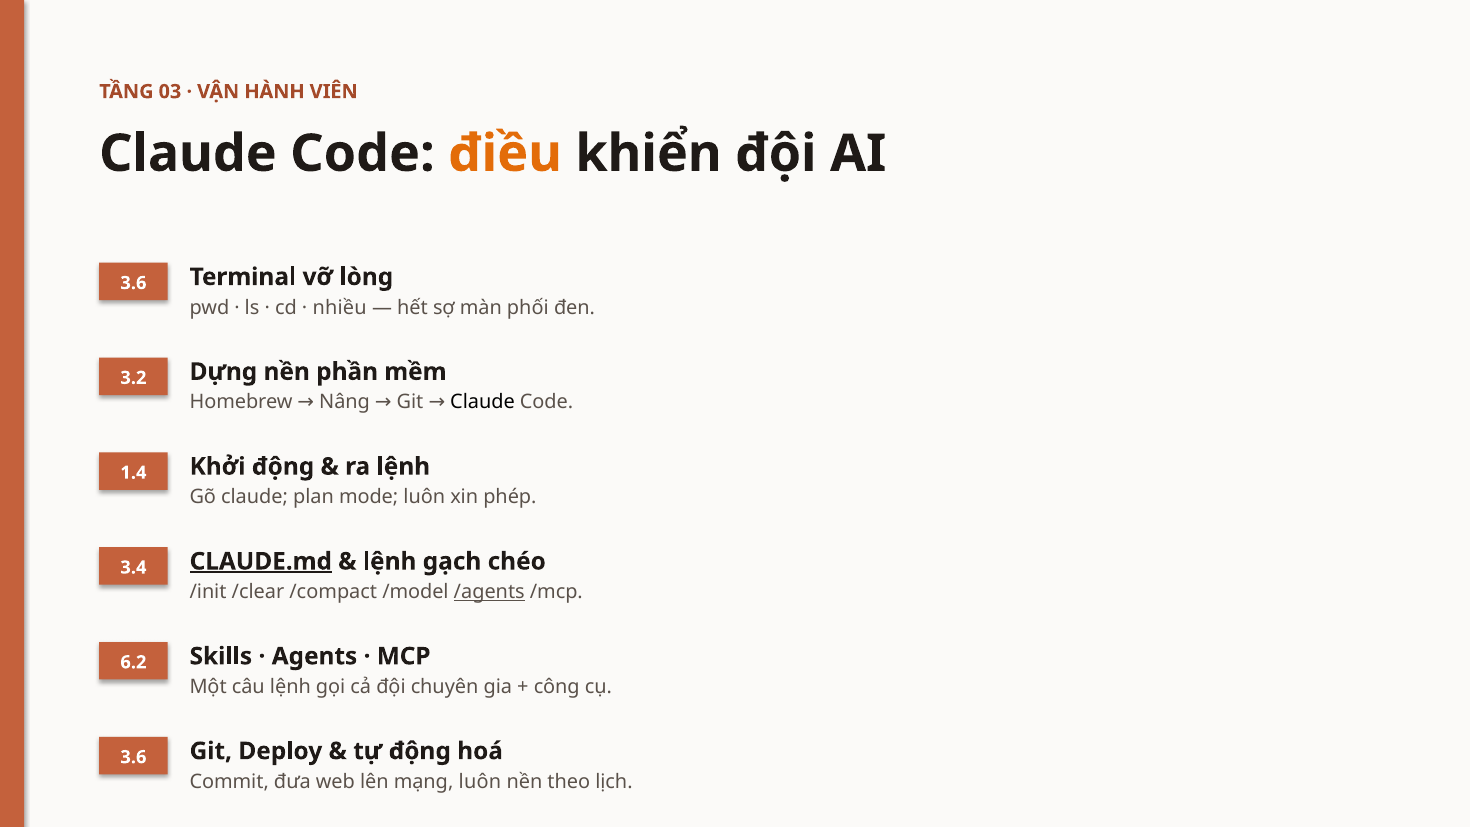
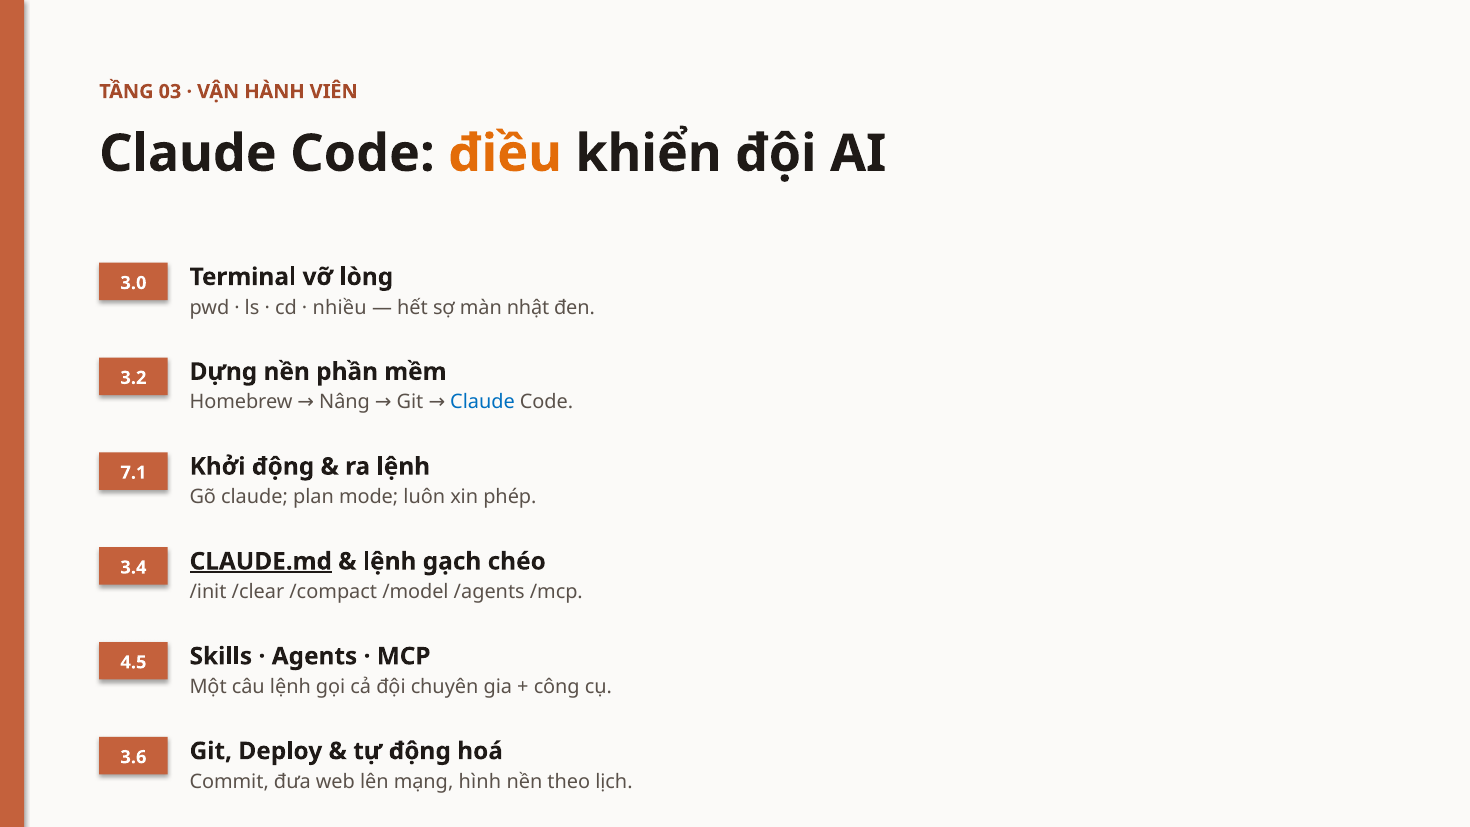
3.6: 3.6 -> 3.0 (133, 283)
phối: phối -> nhật (528, 308)
Claude colour: black -> blue (482, 402)
1.4: 1.4 -> 7.1 (133, 473)
/agents underline: present -> none (489, 592)
6.2: 6.2 -> 4.5 (133, 662)
mạng luôn: luôn -> hình (480, 782)
